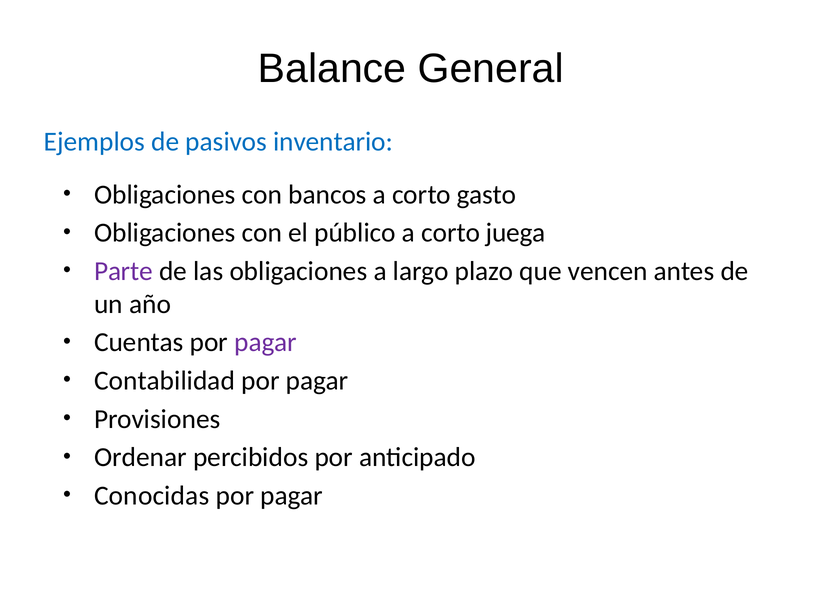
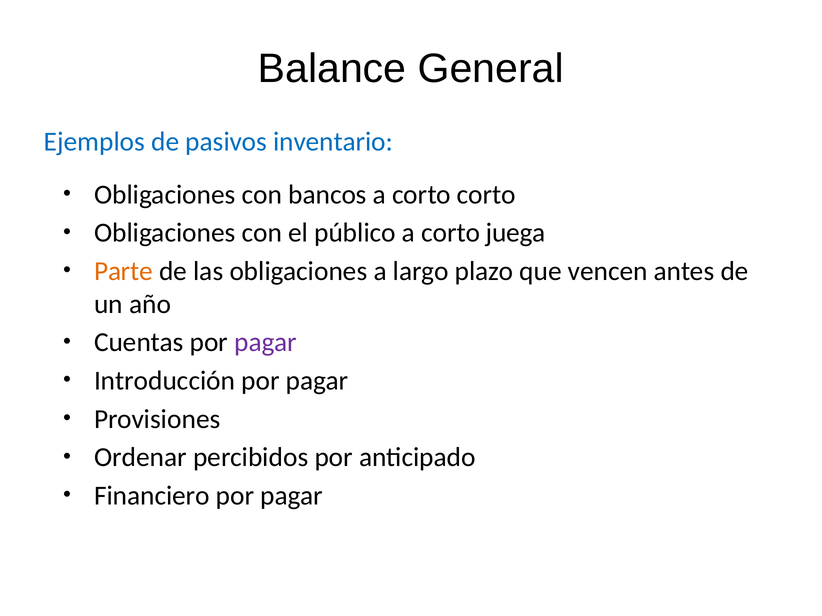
corto gasto: gasto -> corto (486, 195)
Parte colour: purple -> orange (124, 271)
Contabilidad: Contabilidad -> Introducción (165, 381)
Conocidas: Conocidas -> Financiero (152, 496)
